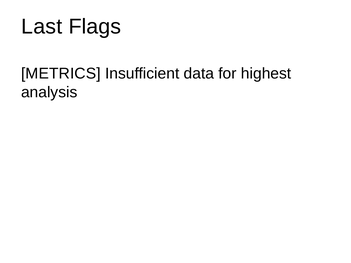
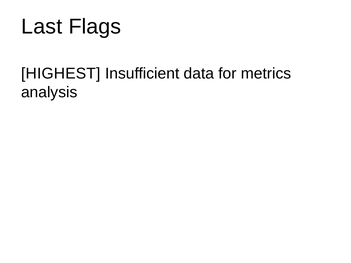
METRICS: METRICS -> HIGHEST (61, 74)
highest: highest -> metrics (266, 74)
